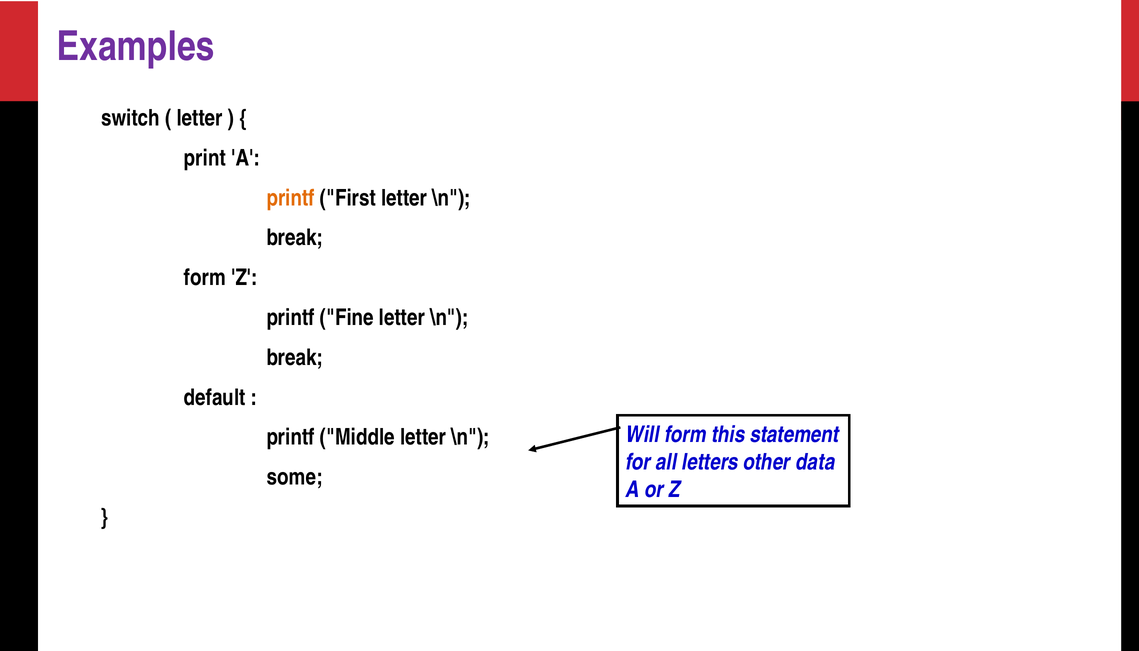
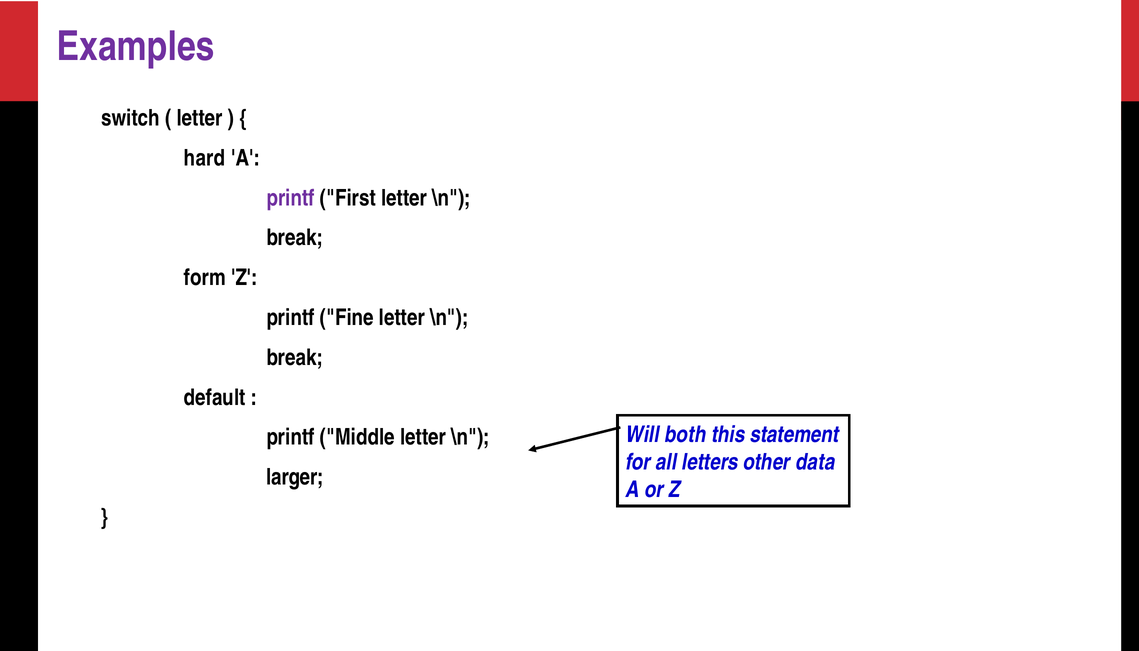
print: print -> hard (205, 158)
printf colour: orange -> purple (291, 198)
Will form: form -> both (685, 434)
some: some -> larger (295, 477)
